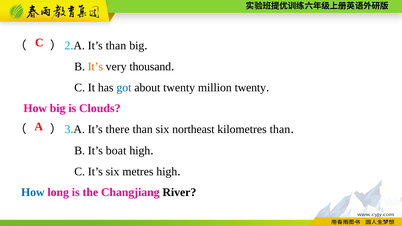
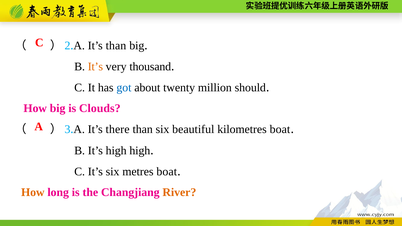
million twenty: twenty -> should (250, 88)
northeast: northeast -> beautiful (193, 129)
kilometres than: than -> boat (280, 129)
It’s boat: boat -> high (116, 151)
metres high: high -> boat (167, 172)
How colour: blue -> orange (33, 192)
River colour: black -> orange (179, 192)
